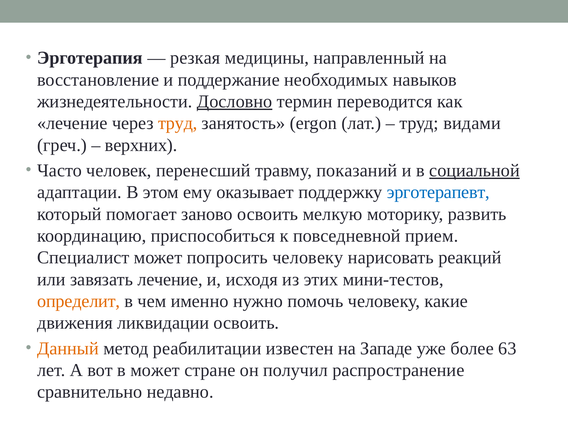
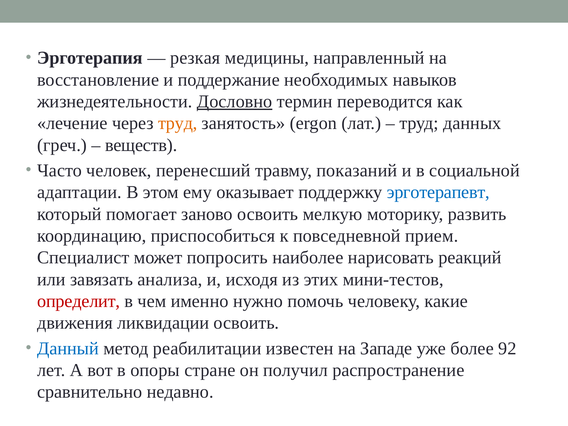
видами: видами -> данных (472, 123)
верхних: верхних -> веществ (141, 145)
социальной underline: present -> none (475, 171)
попросить человеку: человеку -> наиболее (308, 258)
завязать лечение: лечение -> анализа (170, 279)
определит colour: orange -> red (79, 301)
Данный colour: orange -> blue (68, 348)
63: 63 -> 92 (507, 348)
в может: может -> опоры (155, 370)
